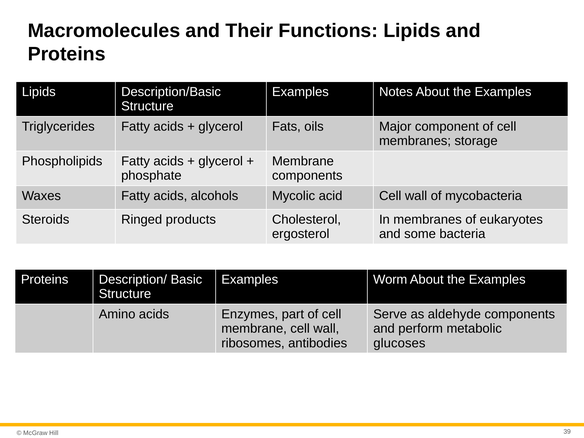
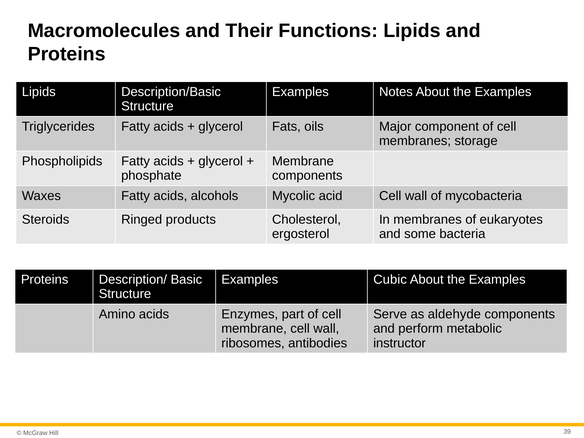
Worm: Worm -> Cubic (390, 280)
glucoses: glucoses -> instructor (400, 343)
